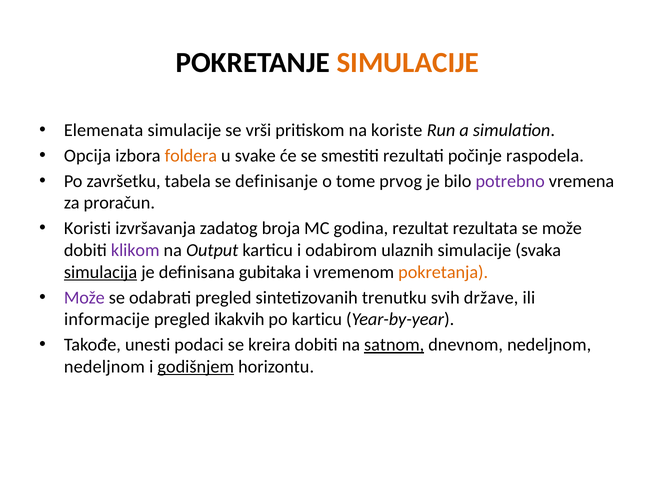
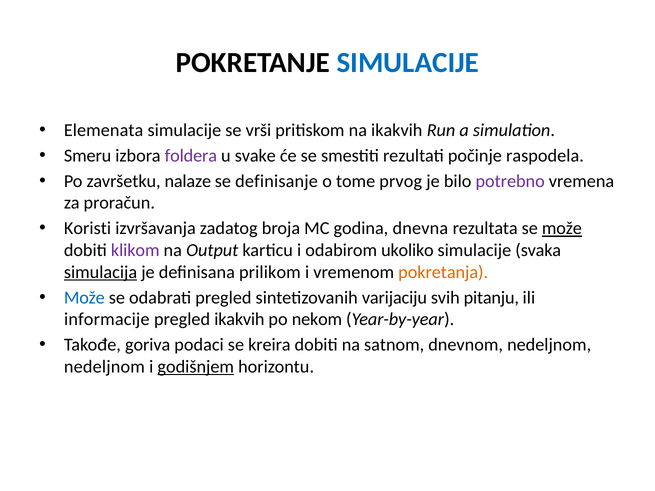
SIMULACIJE colour: orange -> blue (408, 63)
na koriste: koriste -> ikakvih (397, 130)
Opcija: Opcija -> Smeru (88, 156)
foldera colour: orange -> purple (191, 156)
tabela: tabela -> nalaze (188, 181)
rezultat: rezultat -> dnevna (420, 229)
može underline: none -> present (562, 229)
ulaznih: ulaznih -> ukoliko (407, 250)
gubitaka: gubitaka -> prilikom (270, 272)
Može colour: purple -> blue (84, 298)
trenutku: trenutku -> varijaciju (394, 298)
države: države -> pitanju (491, 298)
po karticu: karticu -> nekom (317, 320)
unesti: unesti -> goriva (148, 345)
satnom underline: present -> none (394, 345)
